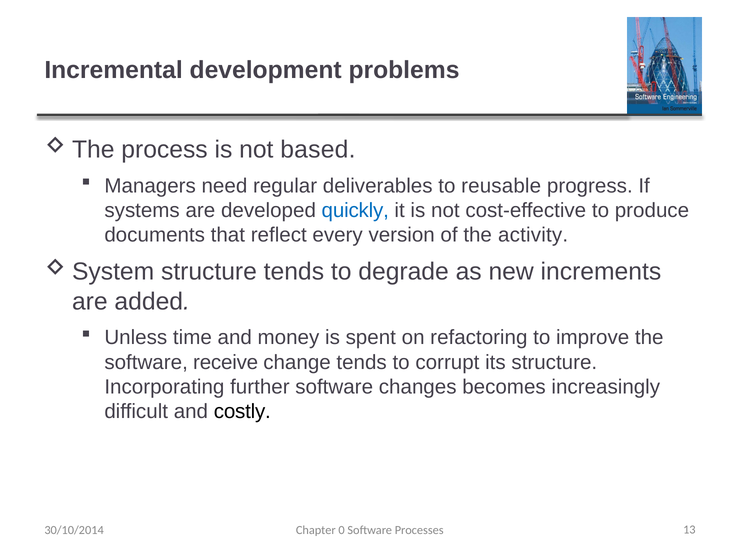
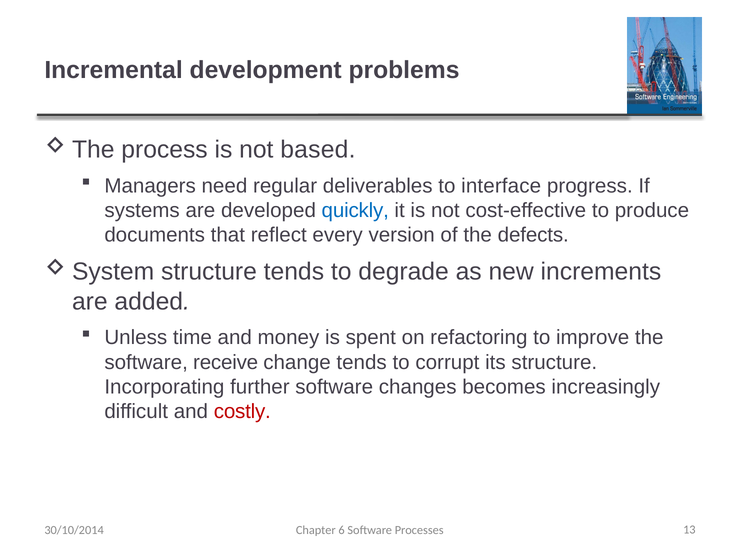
reusable: reusable -> interface (501, 186)
activity: activity -> defects (533, 235)
costly colour: black -> red (242, 412)
0: 0 -> 6 (342, 530)
